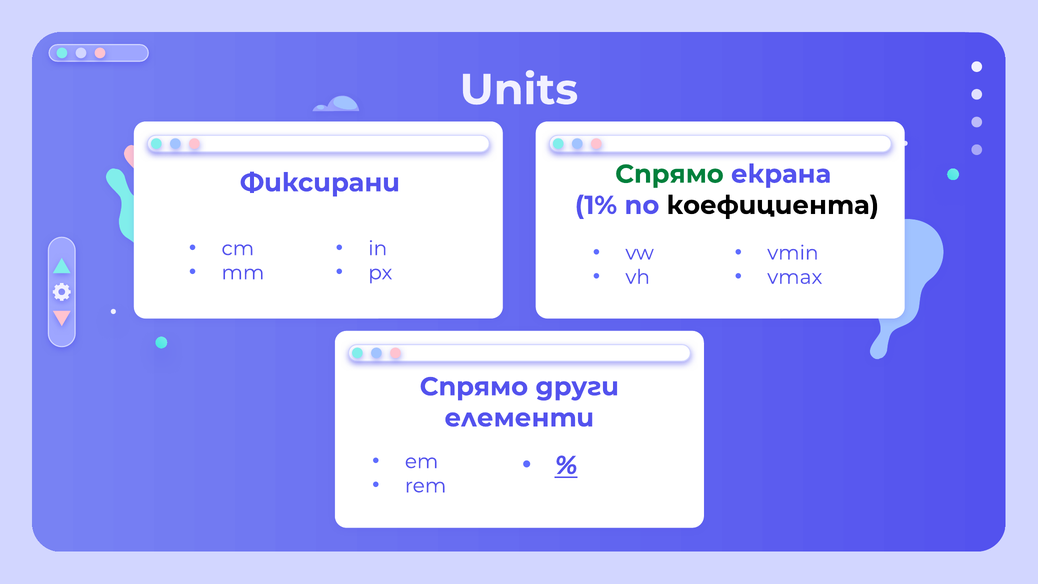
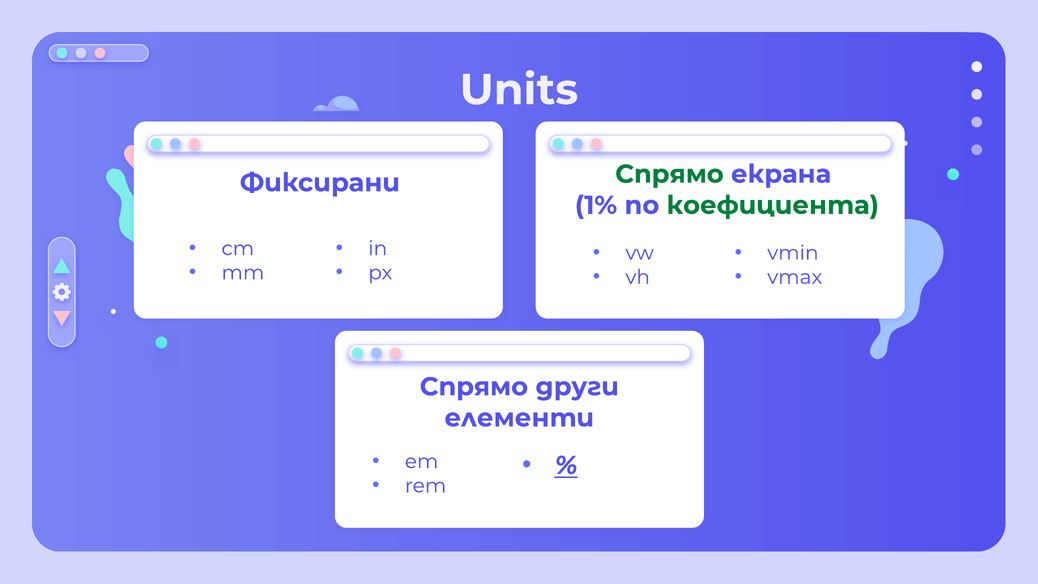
коефициента colour: black -> green (773, 205)
